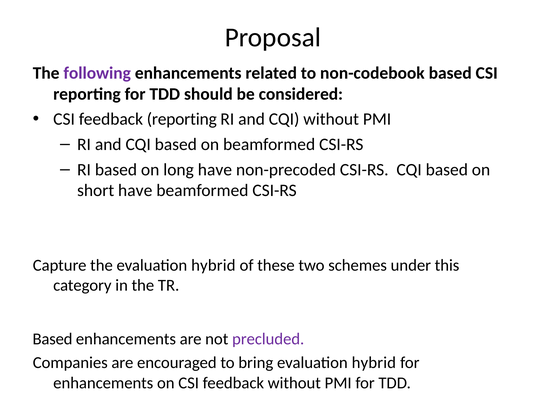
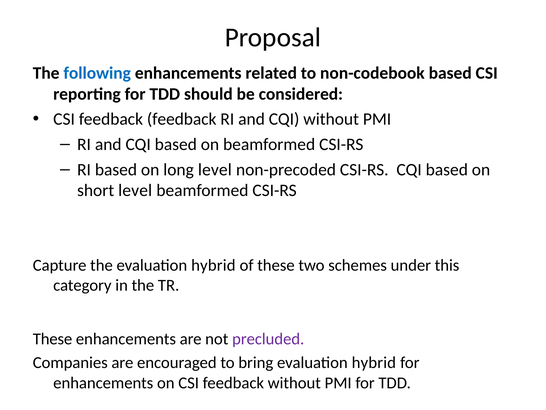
following colour: purple -> blue (97, 73)
feedback reporting: reporting -> feedback (182, 119)
long have: have -> level (215, 169)
short have: have -> level (135, 190)
Based: Based -> These (53, 338)
